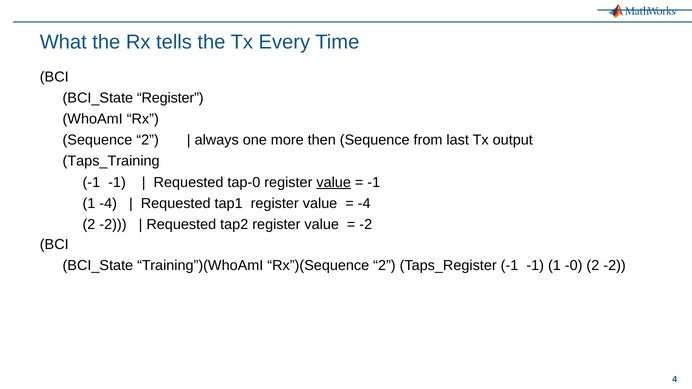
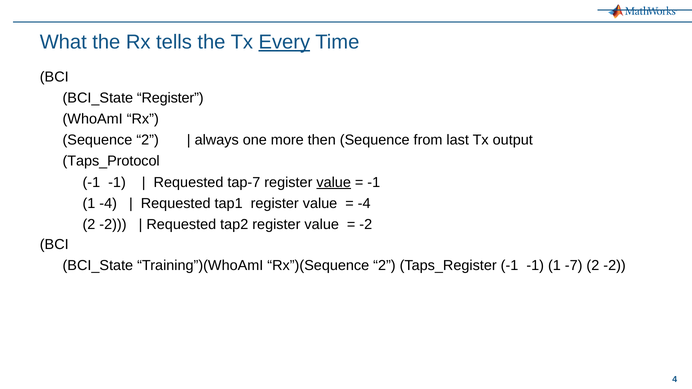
Every underline: none -> present (284, 42)
Taps_Training: Taps_Training -> Taps_Protocol (111, 161)
tap-0: tap-0 -> tap-7 (244, 182)
-0: -0 -> -7 (574, 266)
